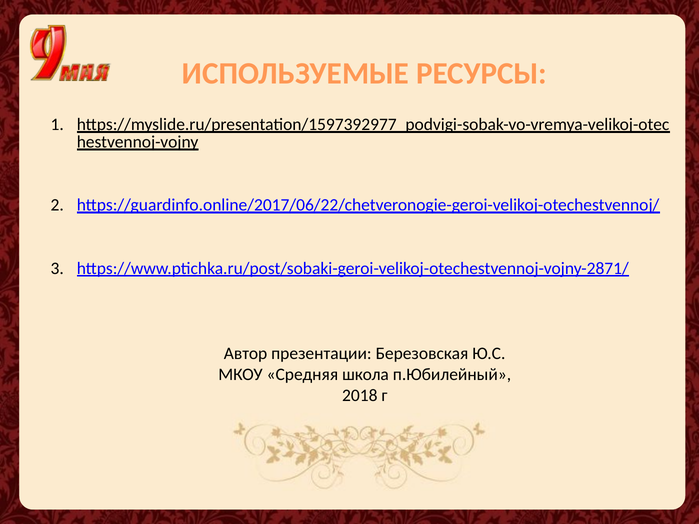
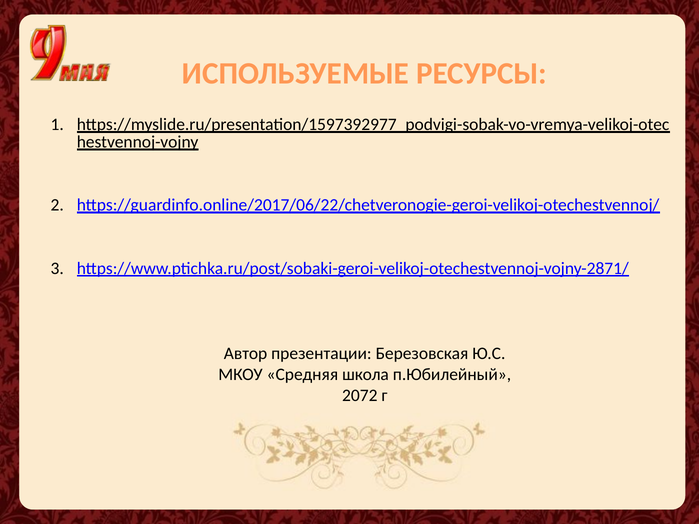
2018: 2018 -> 2072 (360, 396)
